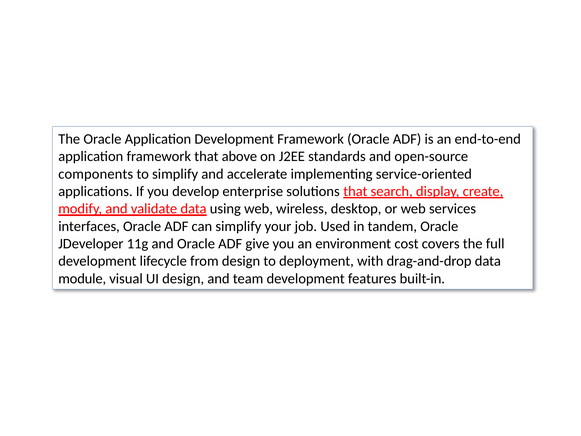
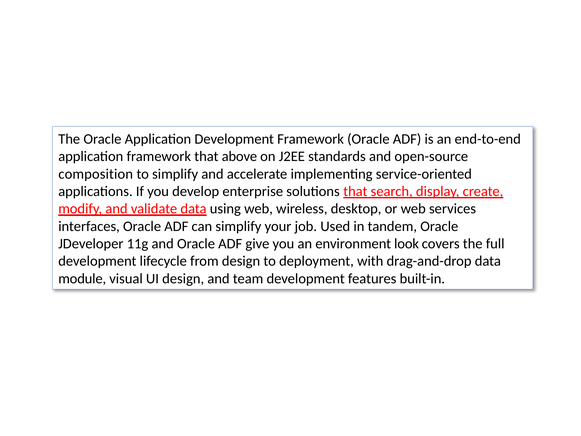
components: components -> composition (96, 174)
cost: cost -> look (407, 244)
